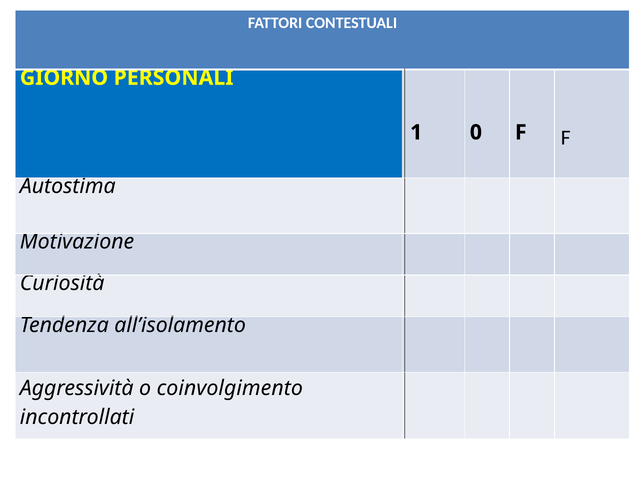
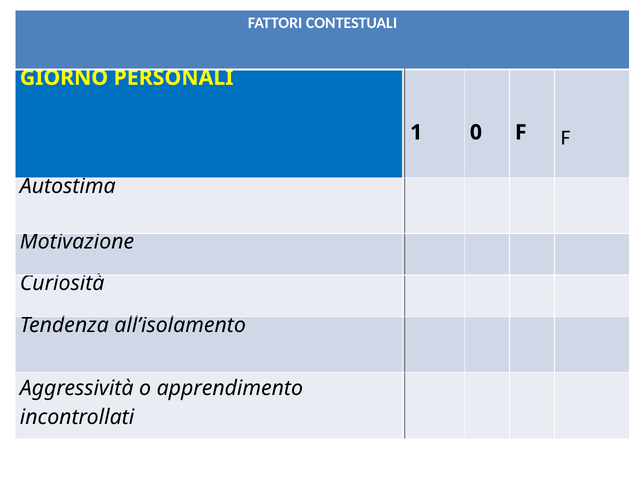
coinvolgimento: coinvolgimento -> apprendimento (230, 388)
